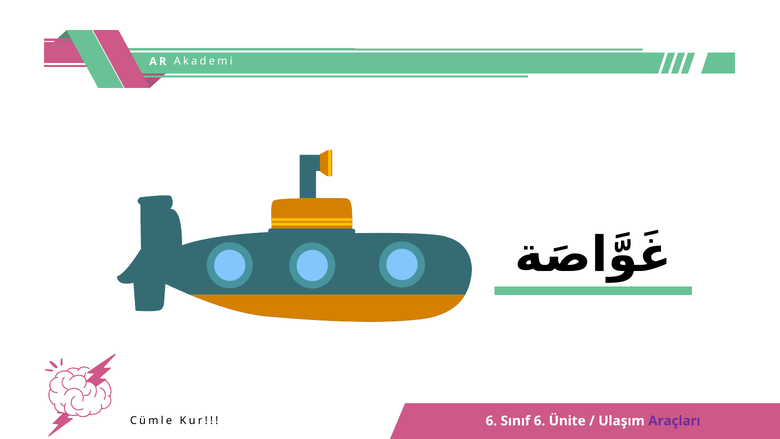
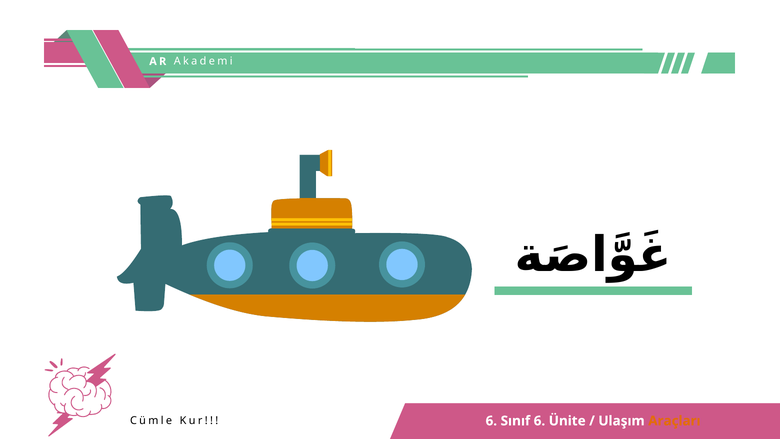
Araçları colour: purple -> orange (674, 421)
